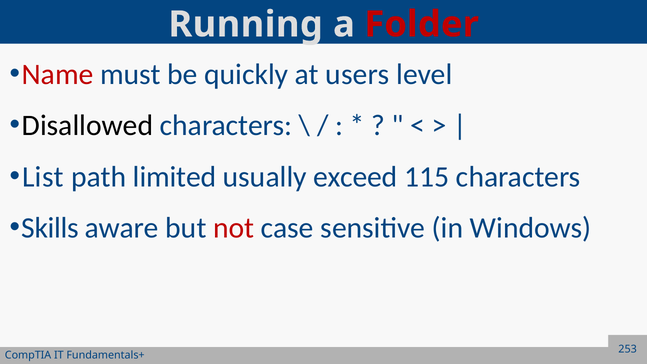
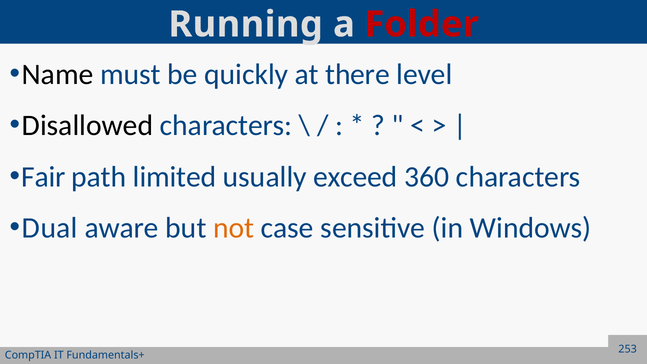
Name colour: red -> black (58, 74)
users: users -> there (358, 74)
List: List -> Fair (43, 177)
115: 115 -> 360 (427, 177)
Skills: Skills -> Dual (50, 228)
not colour: red -> orange (234, 228)
